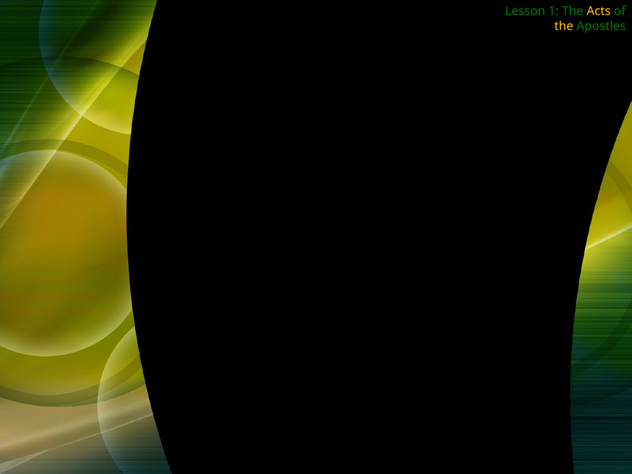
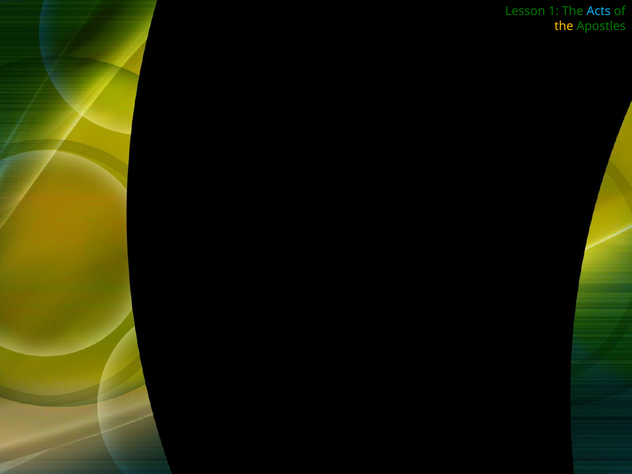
Acts colour: yellow -> light blue (599, 11)
